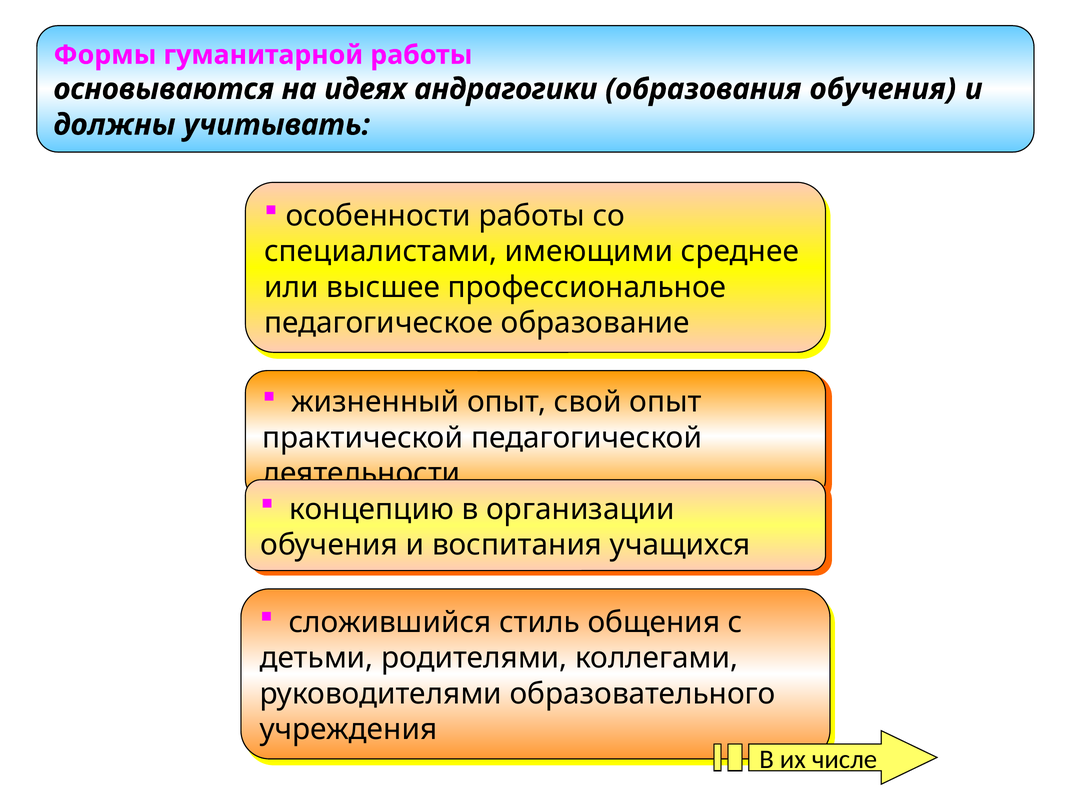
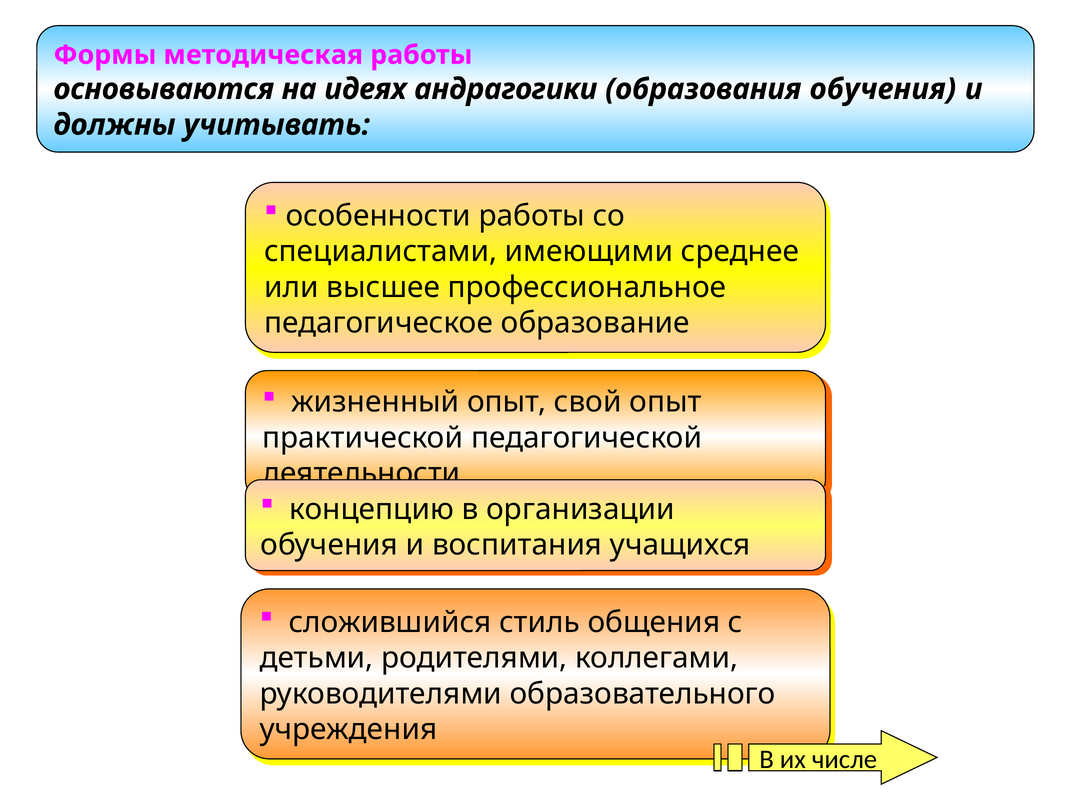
гуманитарной: гуманитарной -> методическая (263, 55)
